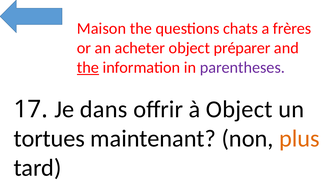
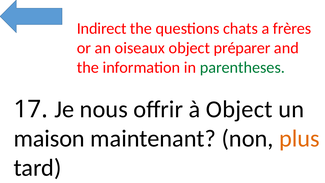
Maison: Maison -> Indirect (102, 28)
acheter: acheter -> oiseaux (140, 48)
the underline: present -> none (88, 67)
parentheses colour: purple -> green (242, 67)
dans: dans -> nous (104, 109)
tortues: tortues -> maison (49, 139)
